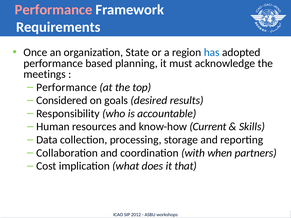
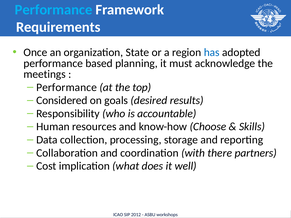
Performance colour: pink -> light blue (54, 10)
Current: Current -> Choose (208, 127)
when: when -> there (220, 153)
that: that -> well (186, 166)
